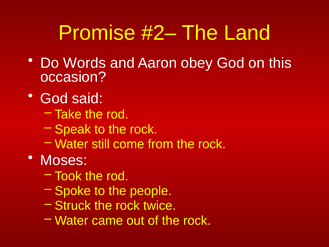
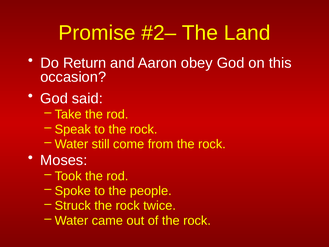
Words: Words -> Return (85, 63)
